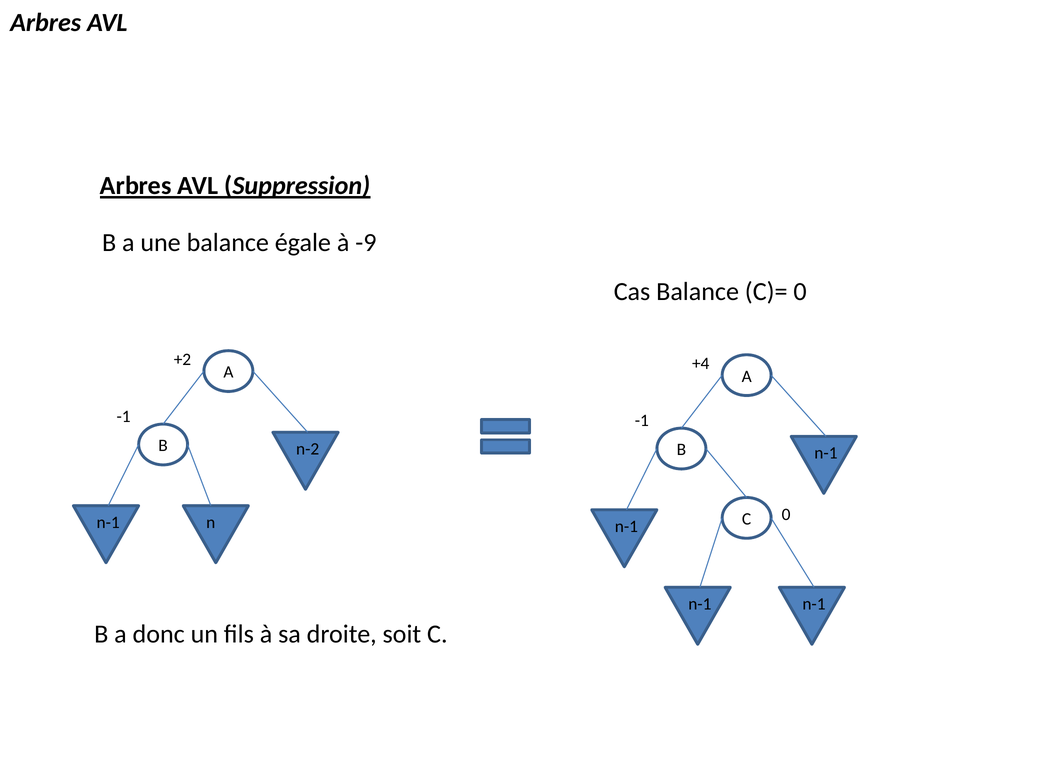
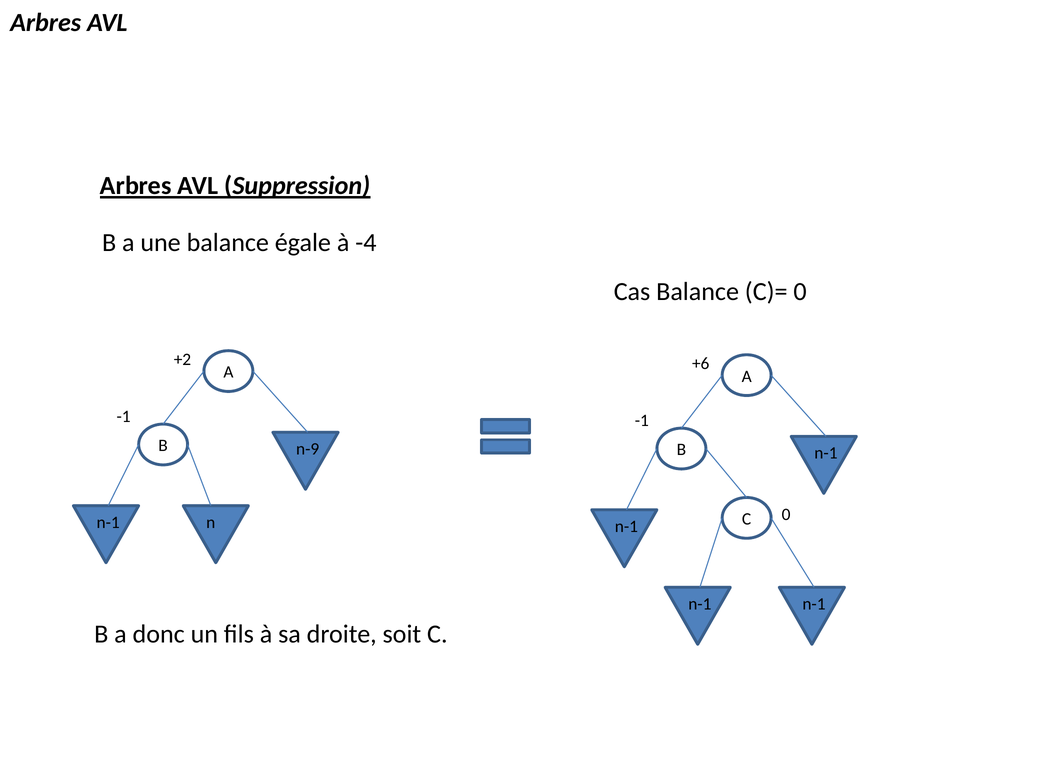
-9: -9 -> -4 (366, 243)
+4: +4 -> +6 (701, 363)
n-2: n-2 -> n-9 (308, 449)
